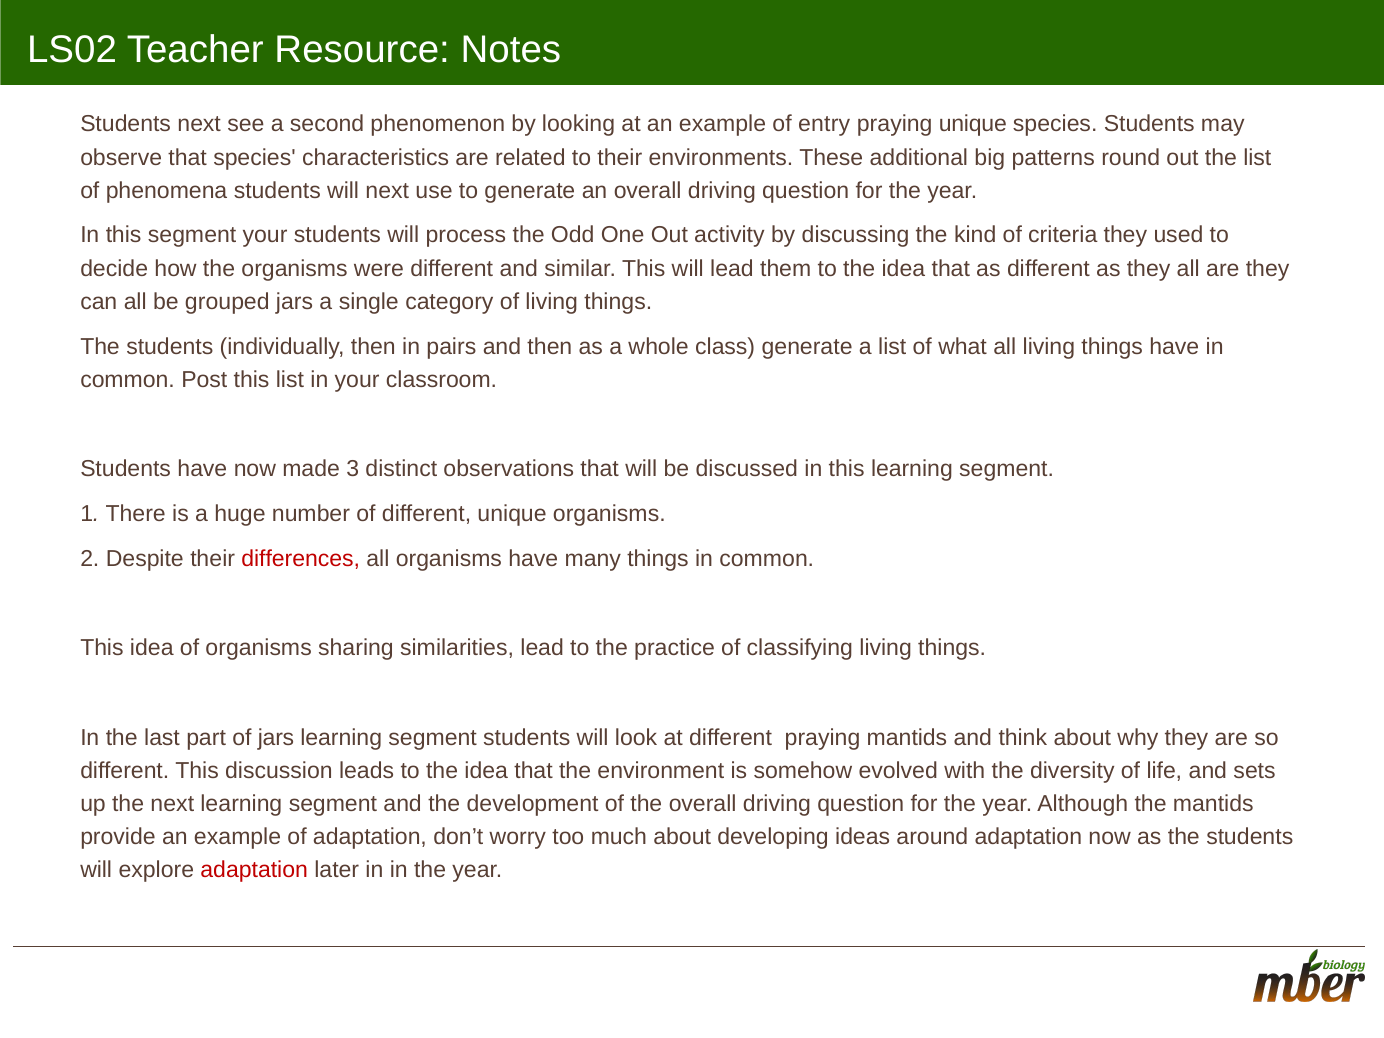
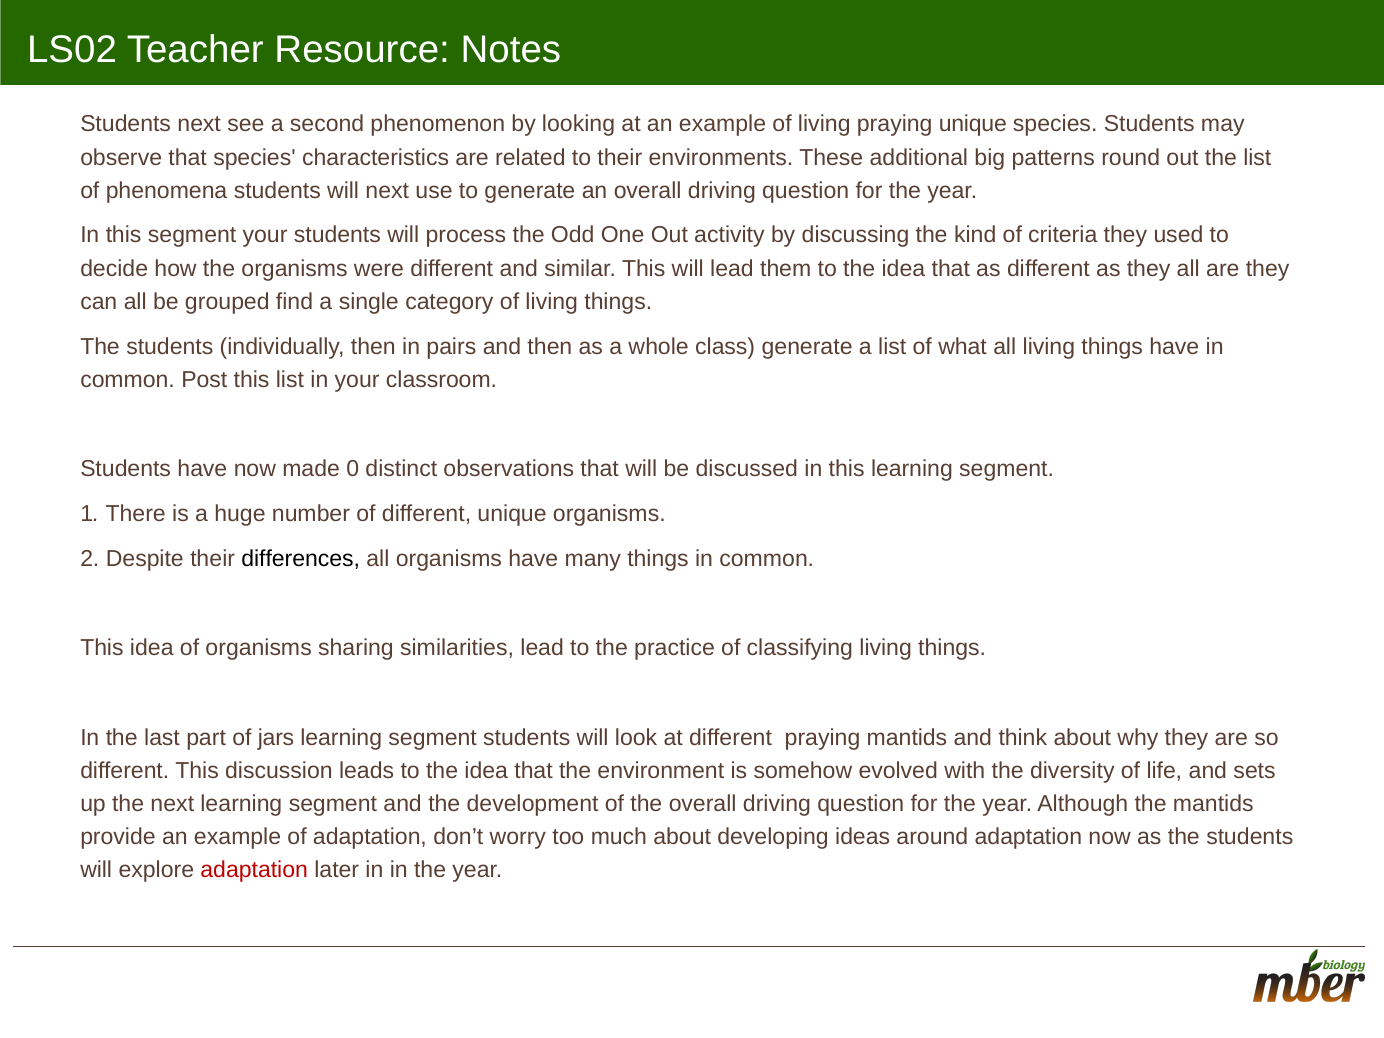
example of entry: entry -> living (824, 124)
grouped jars: jars -> find (295, 302)
3: 3 -> 0 (353, 469)
differences colour: red -> black (301, 559)
